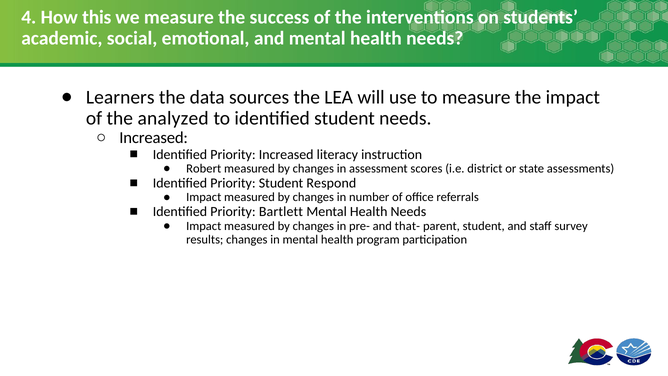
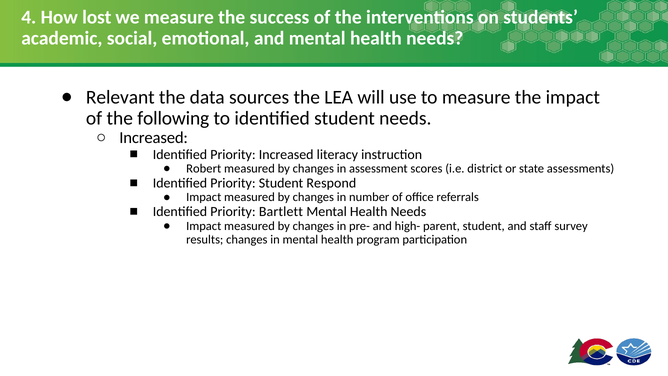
this: this -> lost (97, 17)
Learners: Learners -> Relevant (120, 97)
analyzed: analyzed -> following (173, 118)
that-: that- -> high- (407, 226)
